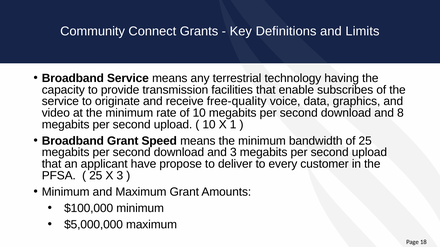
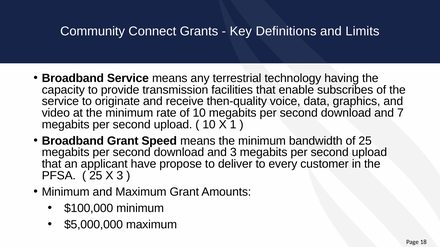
free-quality: free-quality -> then-quality (237, 102)
8: 8 -> 7 (400, 113)
